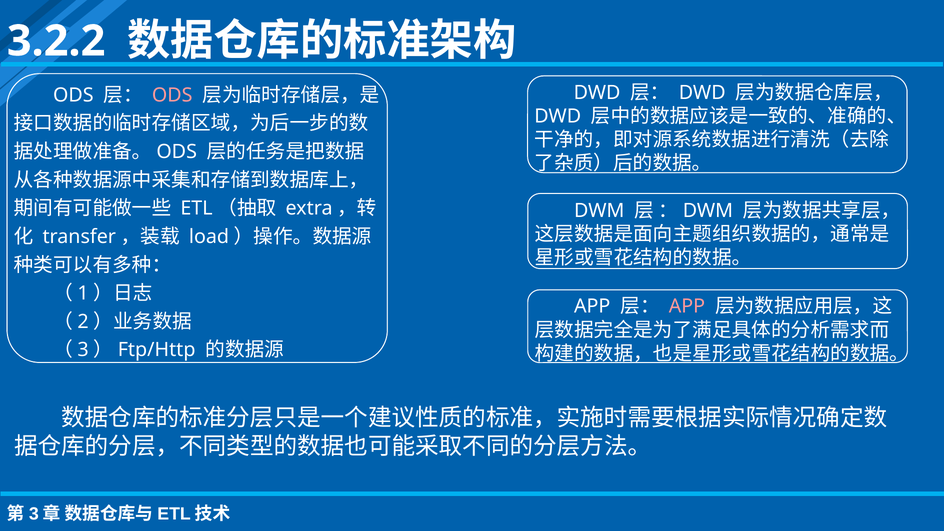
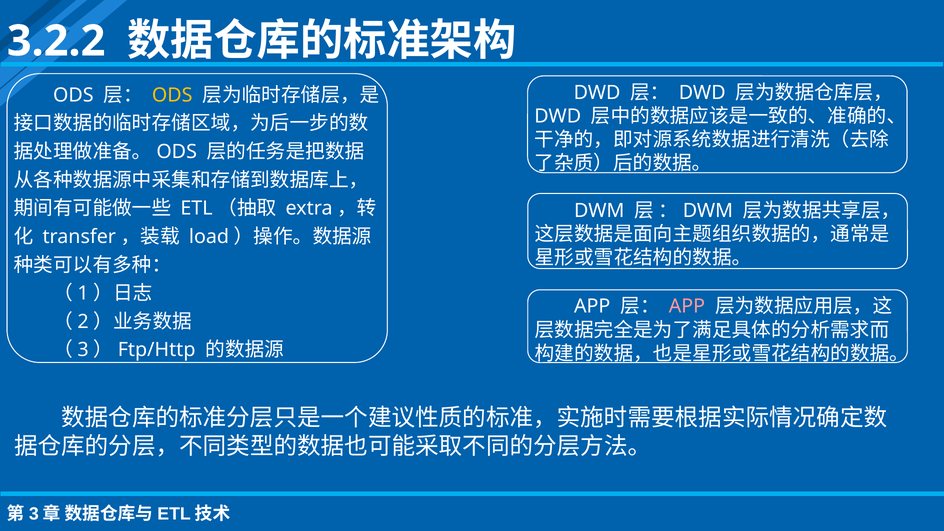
ODS colour: pink -> yellow (172, 95)
